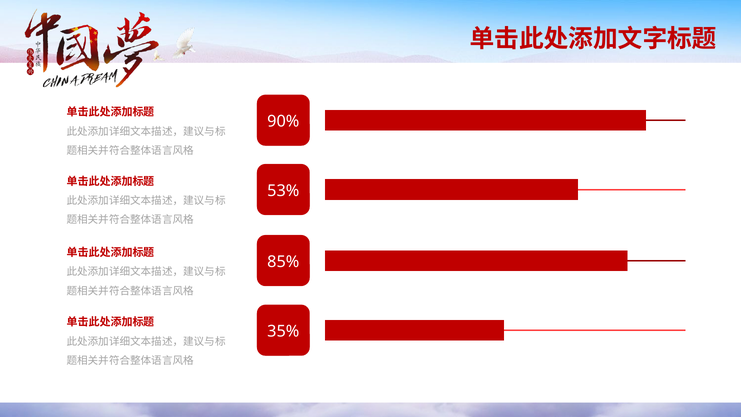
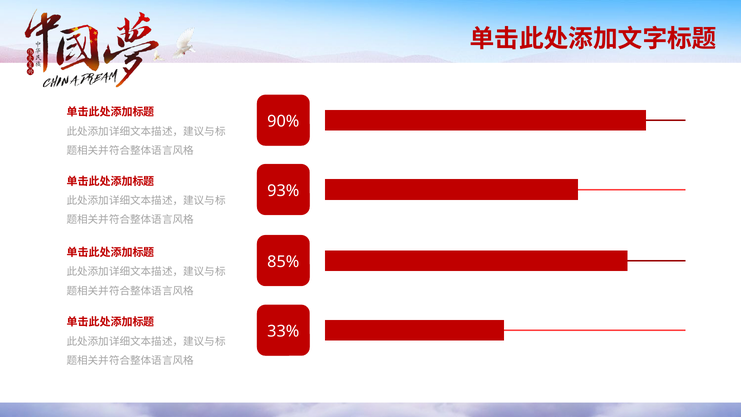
53%: 53% -> 93% (283, 191)
35%: 35% -> 33% (283, 331)
